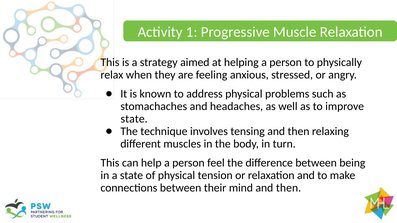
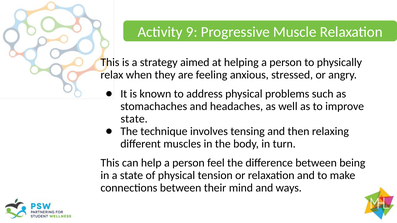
1: 1 -> 9 (192, 32)
mind and then: then -> ways (289, 188)
